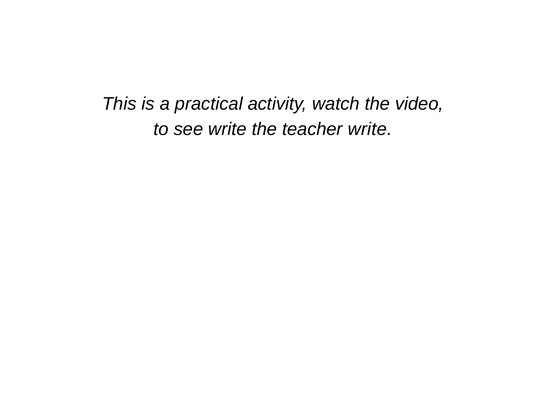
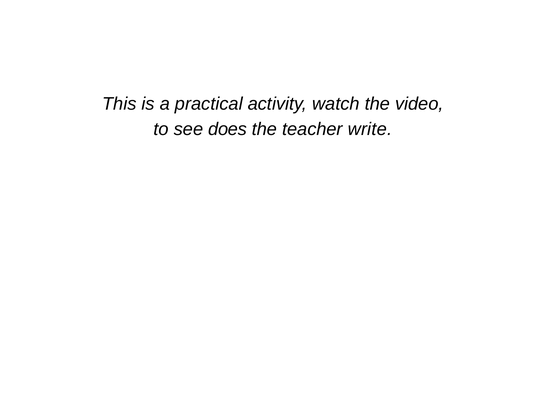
see write: write -> does (228, 129)
